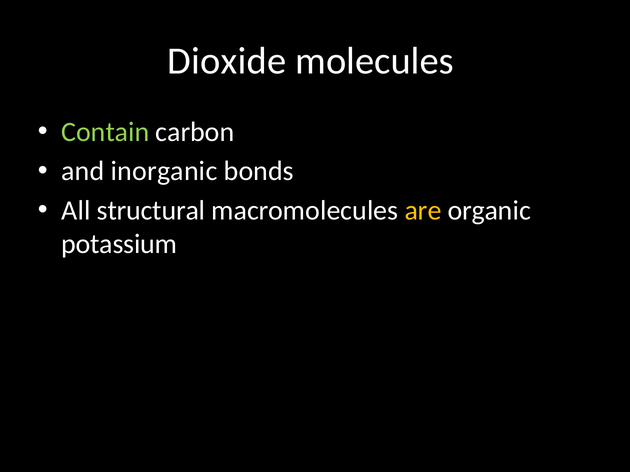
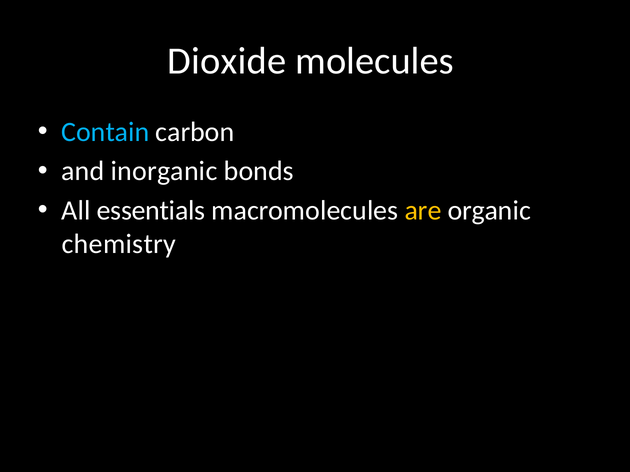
Contain colour: light green -> light blue (105, 132)
structural: structural -> essentials (151, 211)
potassium: potassium -> chemistry (119, 244)
